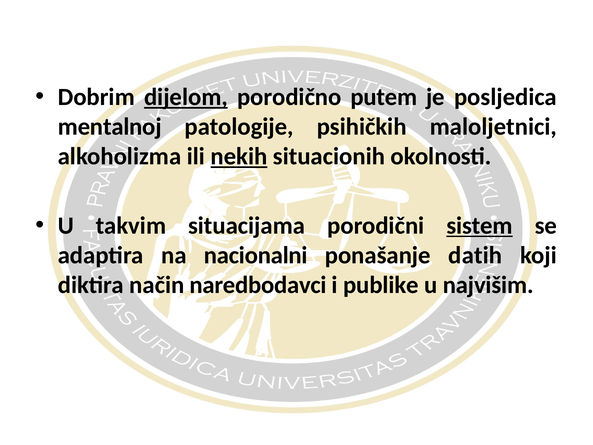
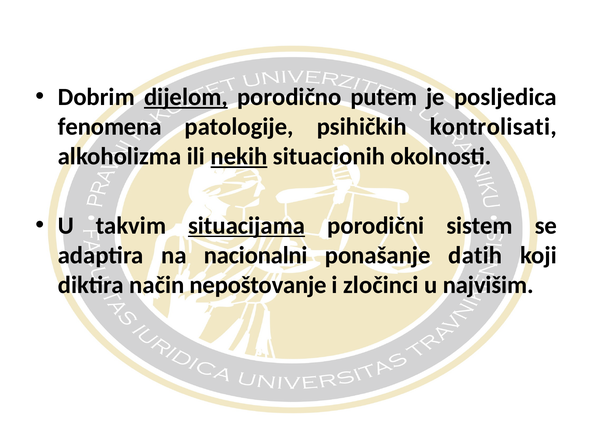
mentalnoj: mentalnoj -> fenomena (110, 127)
maloljetnici: maloljetnici -> kontrolisati (493, 127)
situacijama underline: none -> present (247, 226)
sistem underline: present -> none (480, 226)
naredbodavci: naredbodavci -> nepoštovanje (258, 285)
publike: publike -> zločinci (381, 285)
